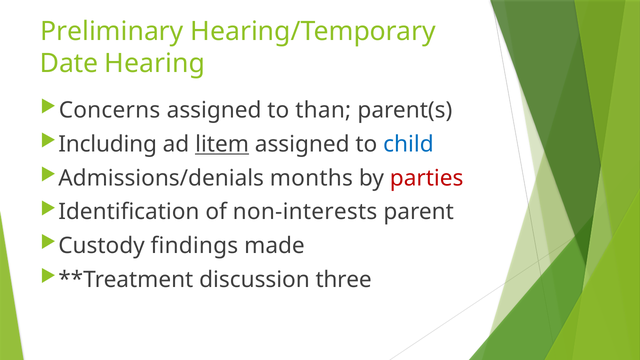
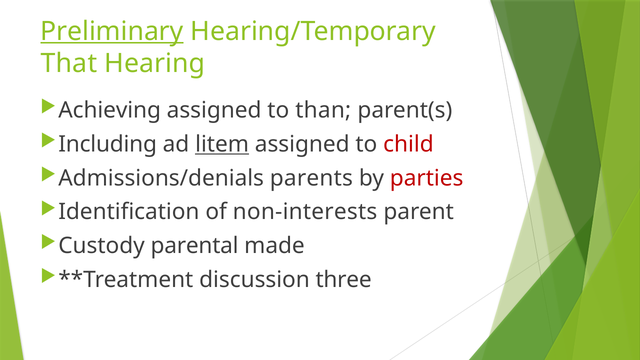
Preliminary underline: none -> present (112, 31)
Date: Date -> That (69, 63)
Concerns: Concerns -> Achieving (110, 110)
child colour: blue -> red (408, 144)
months: months -> parents (311, 178)
findings: findings -> parental (195, 246)
